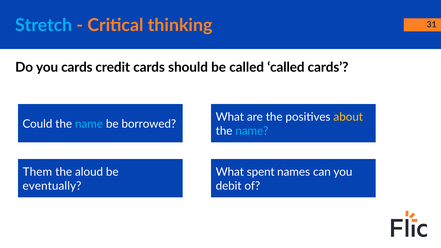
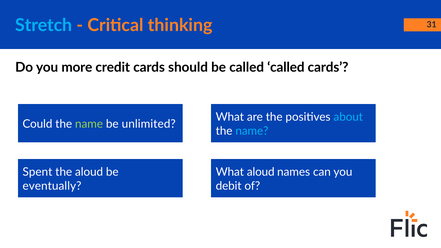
you cards: cards -> more (77, 67)
about colour: yellow -> light blue (348, 117)
name colour: light blue -> light green (89, 124)
borrowed: borrowed -> unlimited (149, 124)
Them: Them -> Spent (37, 172)
What spent: spent -> aloud (261, 172)
